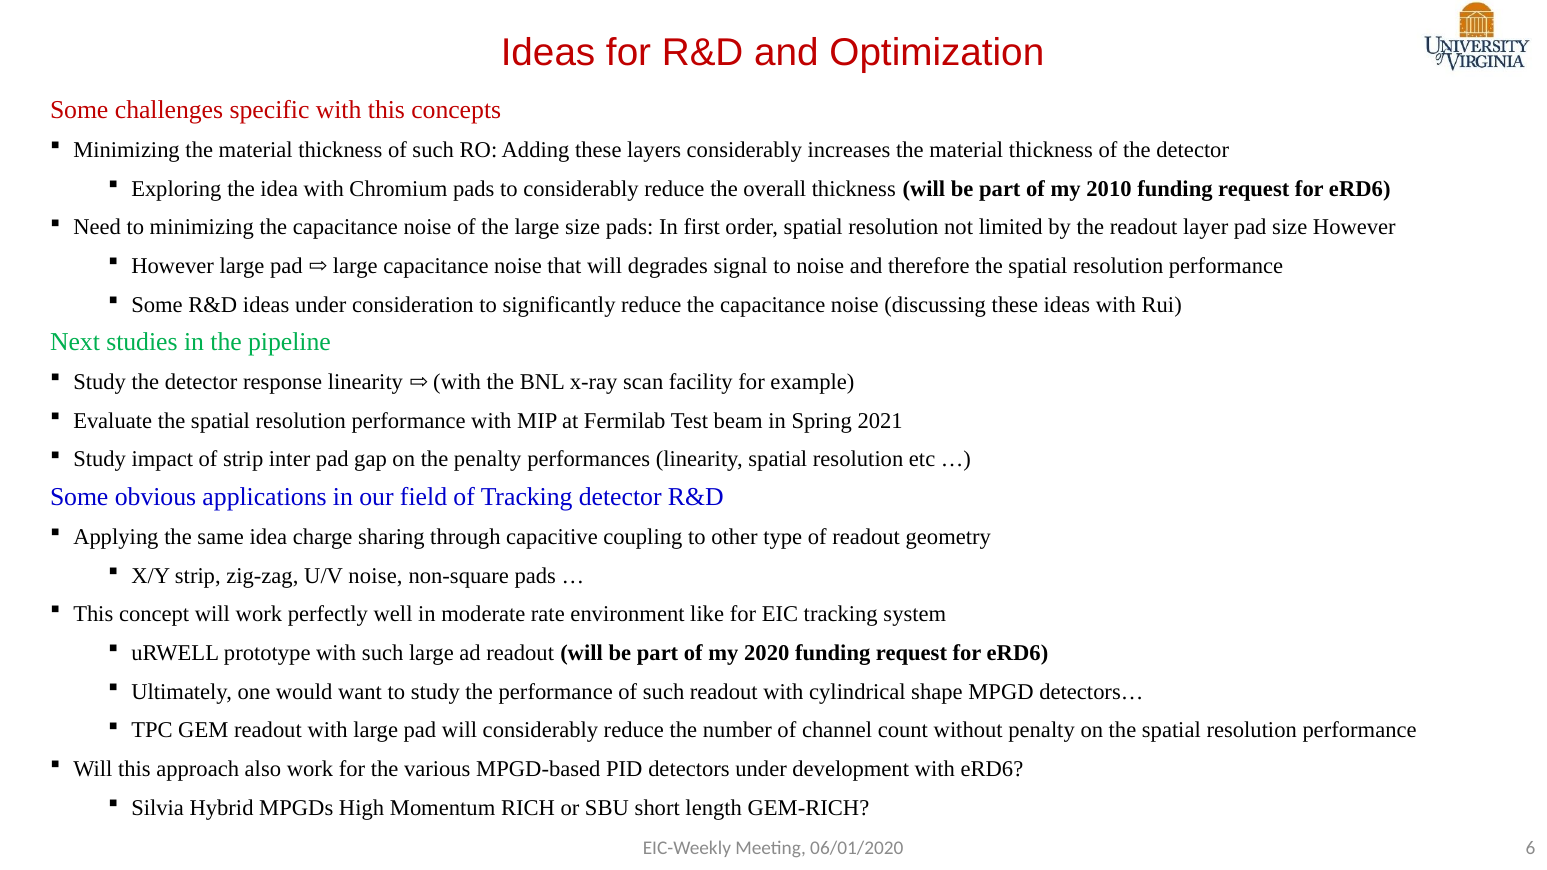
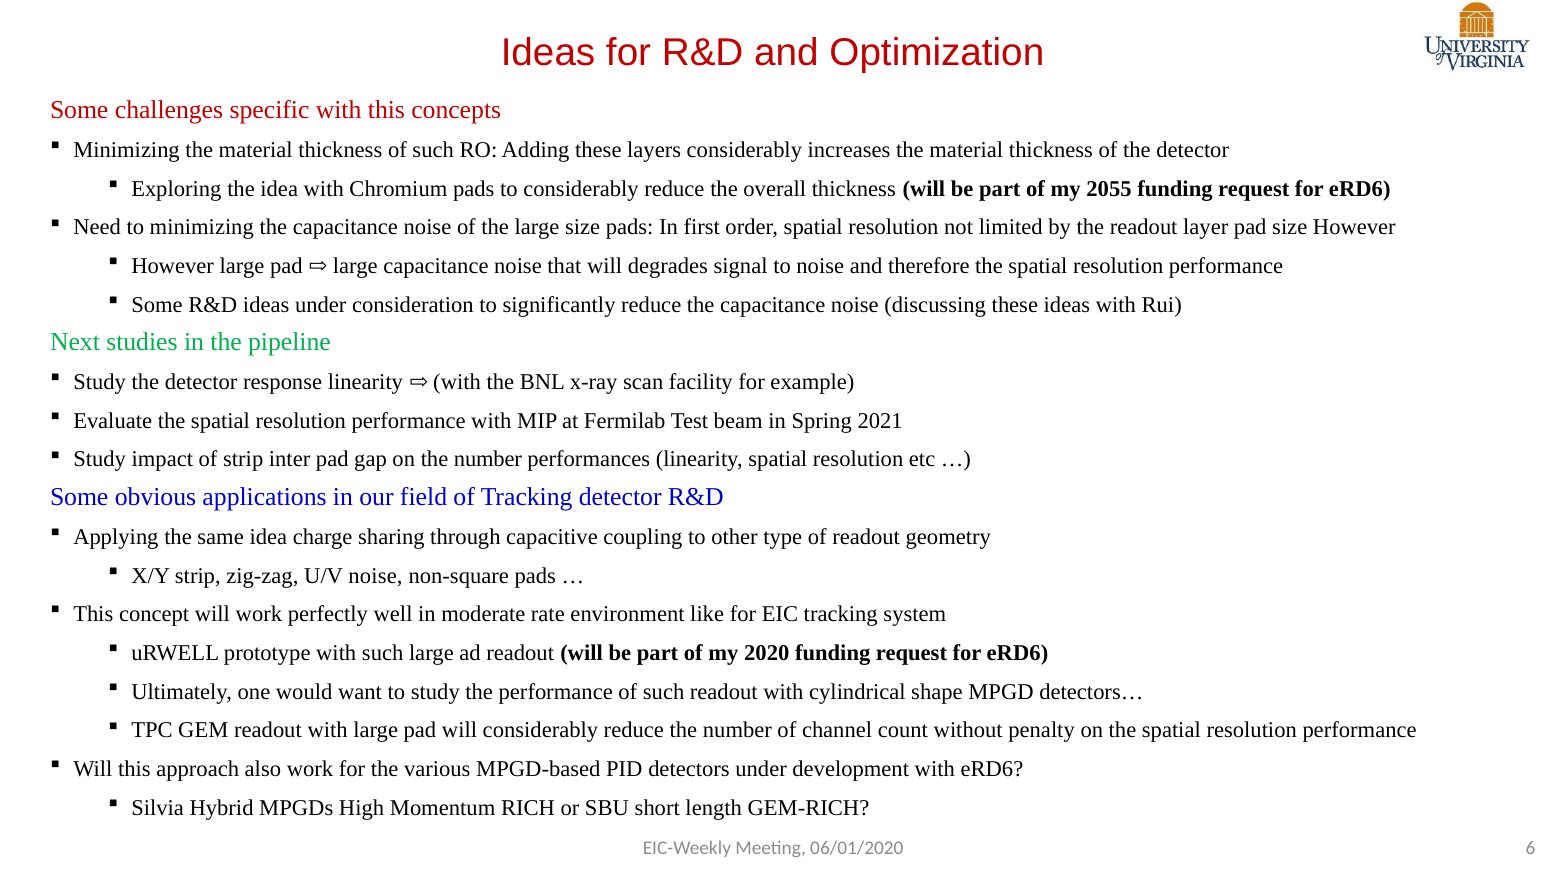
2010: 2010 -> 2055 (1109, 189)
on the penalty: penalty -> number (488, 460)
